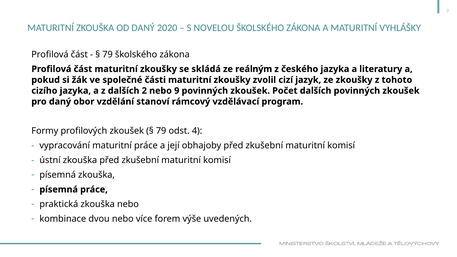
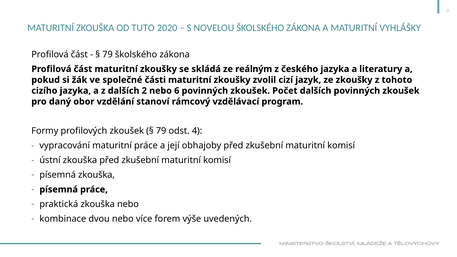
OD DANÝ: DANÝ -> TUTO (143, 28)
nebo 9: 9 -> 6 (177, 91)
